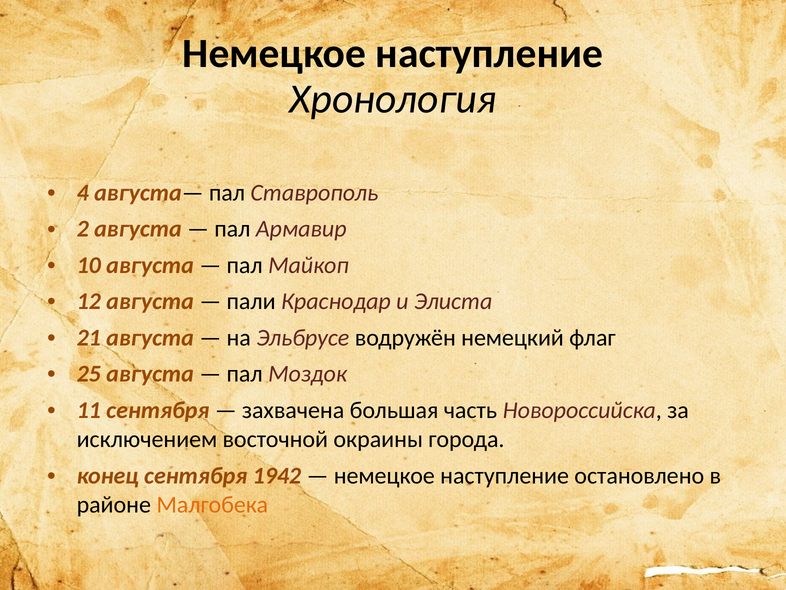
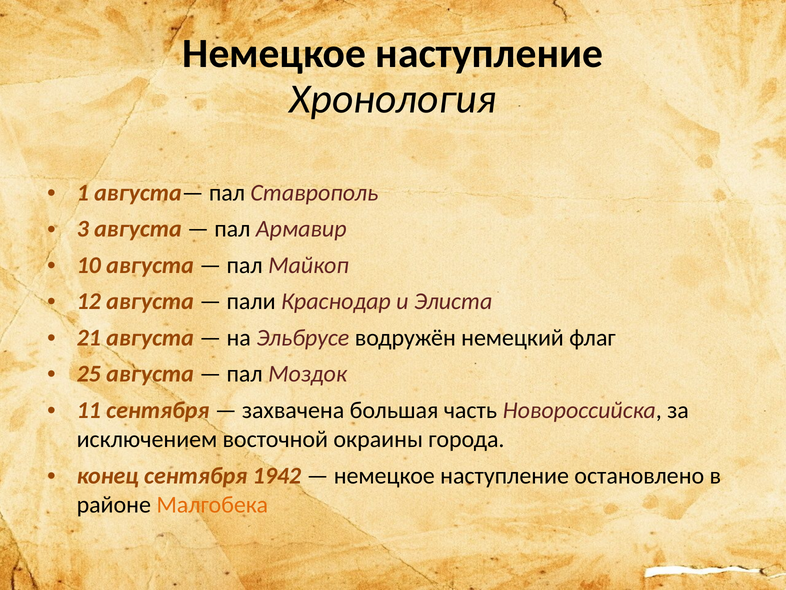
4: 4 -> 1 (83, 193)
2: 2 -> 3 (83, 229)
